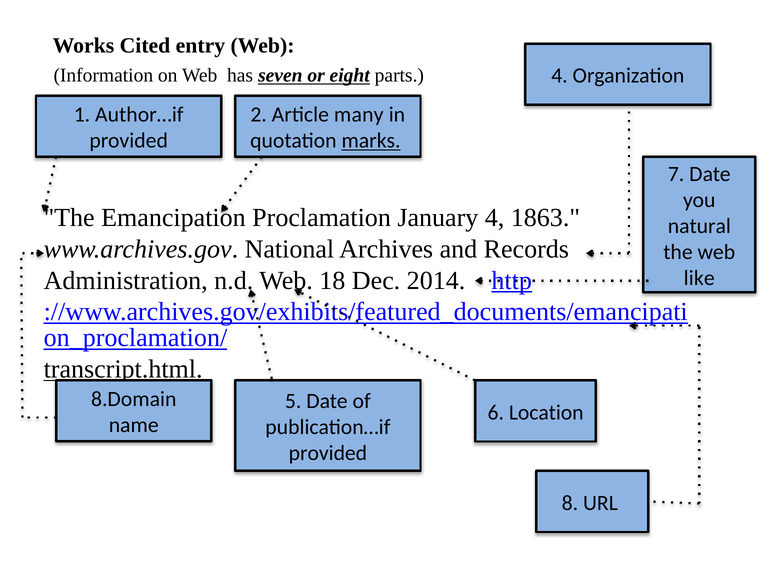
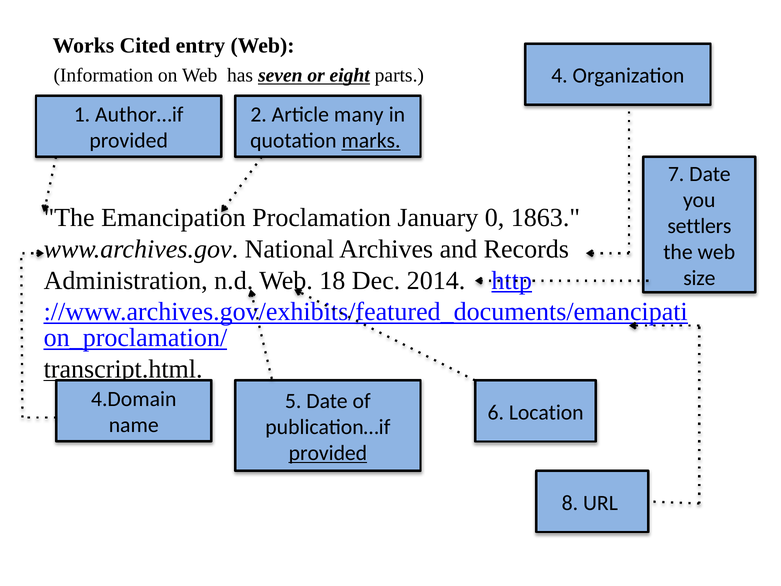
January 4: 4 -> 0 (495, 218)
natural: natural -> settlers (699, 226)
like: like -> size (699, 278)
8.Domain: 8.Domain -> 4.Domain (134, 399)
provided underline: none -> present (328, 453)
